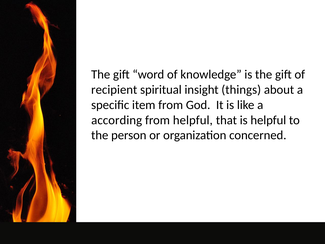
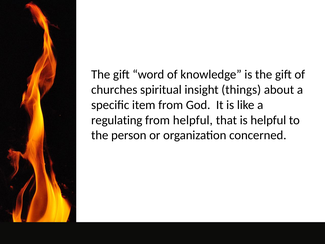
recipient: recipient -> churches (114, 90)
according: according -> regulating (117, 120)
